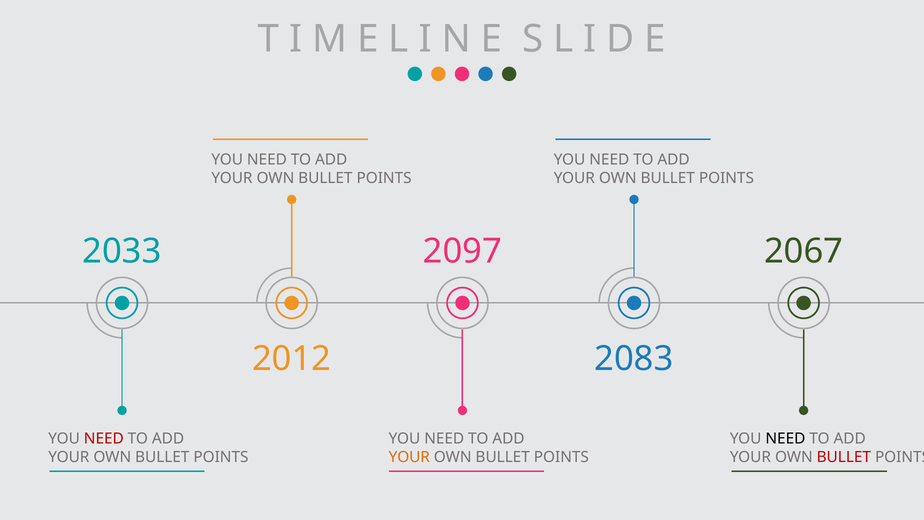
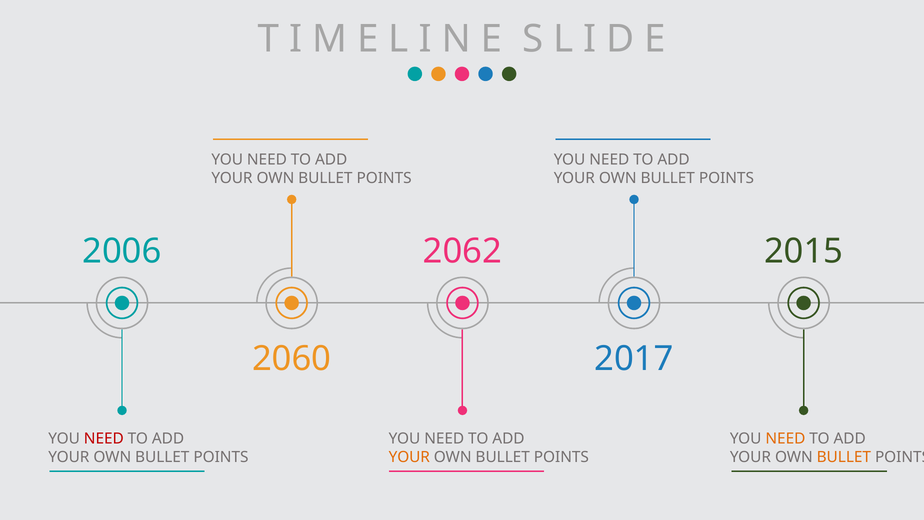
2033: 2033 -> 2006 (122, 251)
2097: 2097 -> 2062 (462, 251)
2067: 2067 -> 2015 (804, 251)
2012: 2012 -> 2060 (292, 359)
2083: 2083 -> 2017 (634, 359)
NEED colour: black -> orange (785, 438)
BULLET colour: red -> orange (844, 457)
